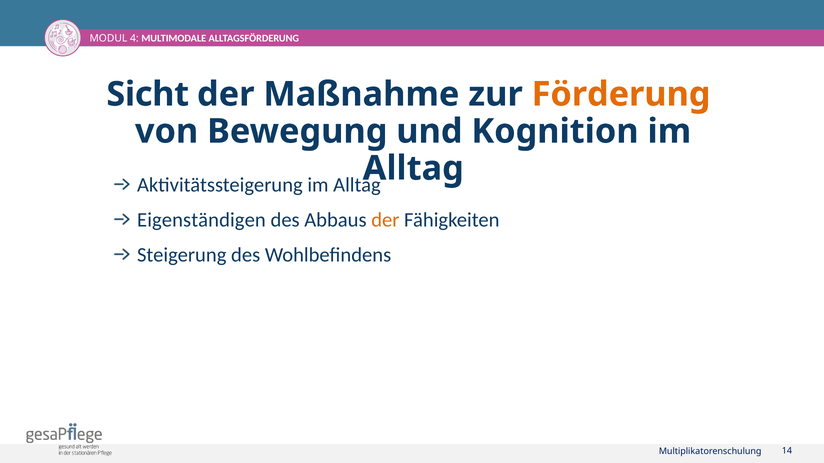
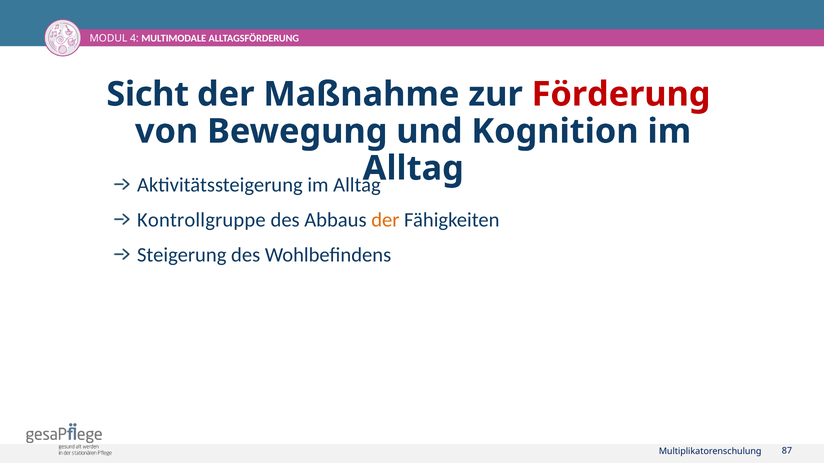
Förderung colour: orange -> red (621, 94)
Eigenständigen: Eigenständigen -> Kontrollgruppe (201, 220)
14: 14 -> 87 (787, 451)
